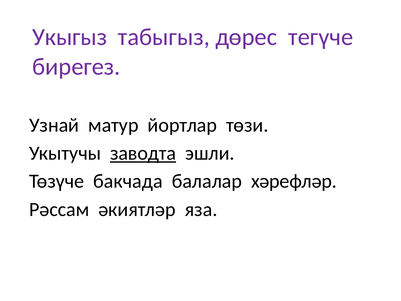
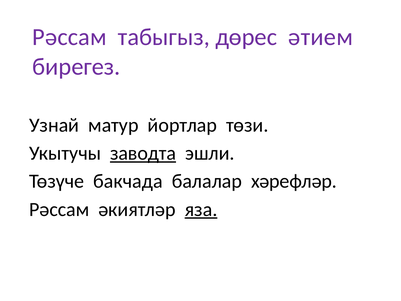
Укыгыз: Укыгыз -> Рәссам (69, 37)
тегүче: тегүче -> әтием (321, 37)
яза underline: none -> present (201, 209)
